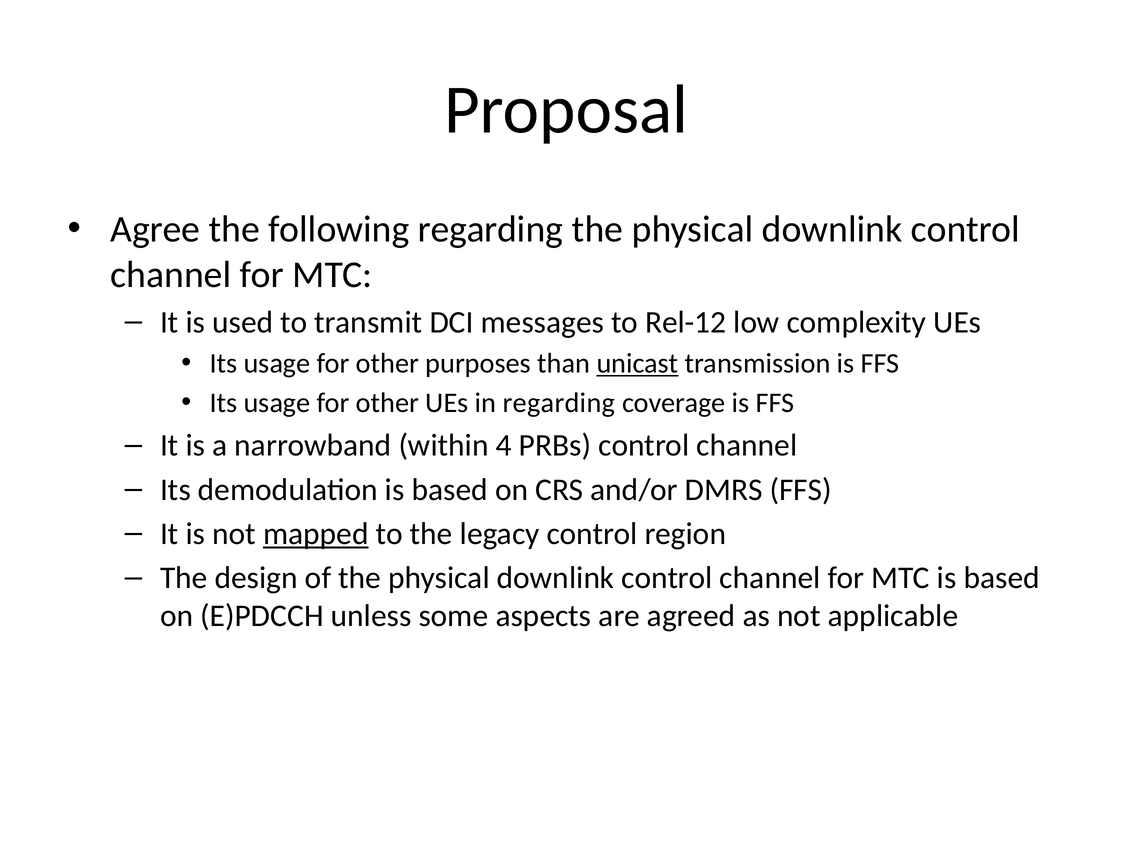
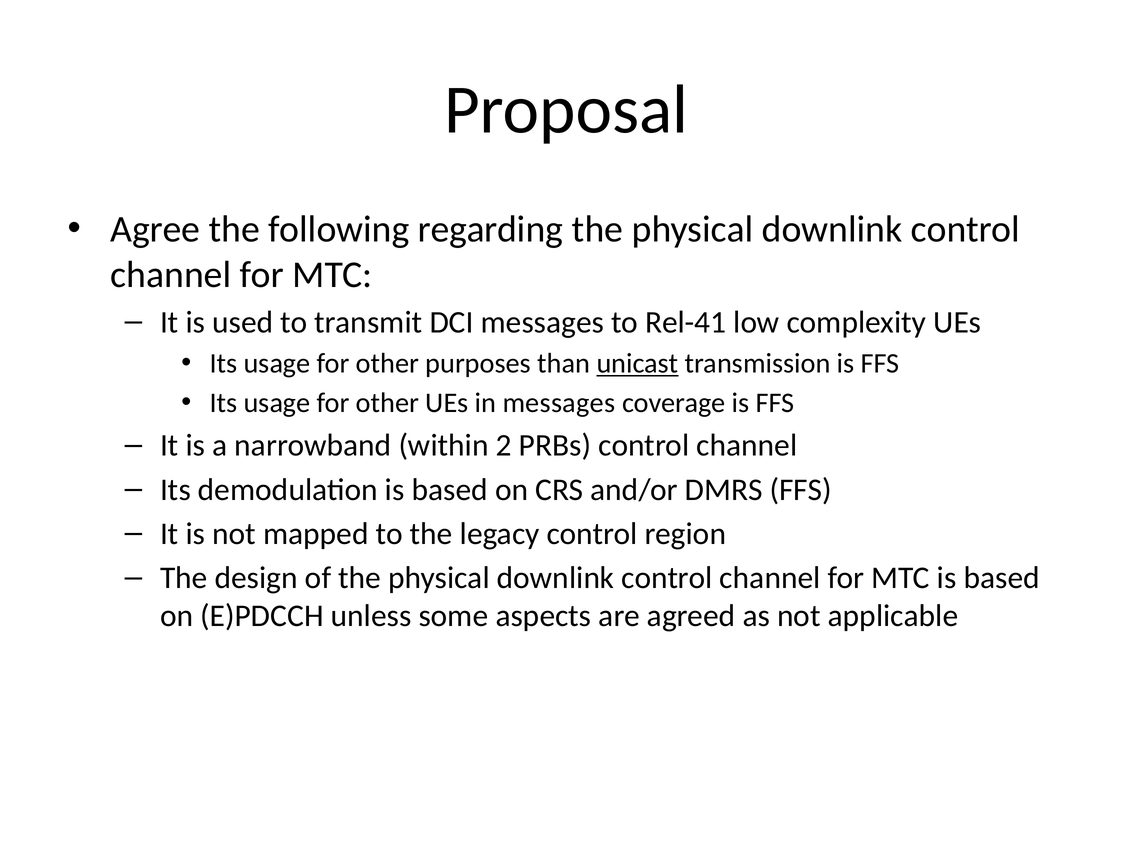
Rel-12: Rel-12 -> Rel-41 (686, 322)
in regarding: regarding -> messages (559, 403)
4: 4 -> 2 (504, 445)
mapped underline: present -> none (316, 534)
